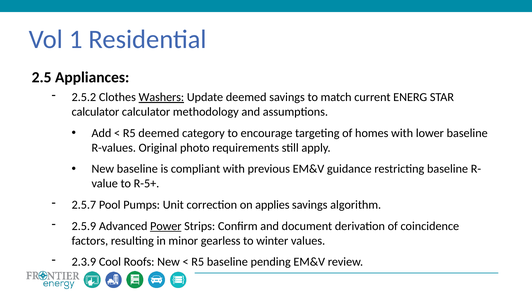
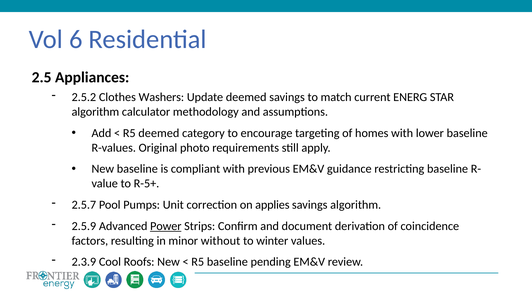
1: 1 -> 6 (76, 39)
Washers underline: present -> none (161, 97)
calculator: calculator -> algorithm (95, 112)
gearless: gearless -> without (221, 241)
